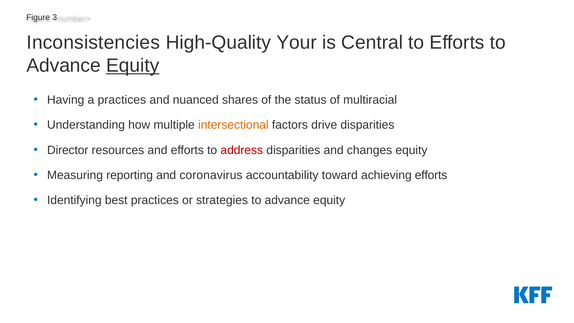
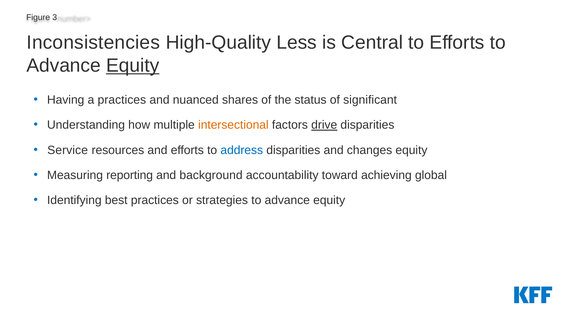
Your: Your -> Less (297, 43)
multiracial: multiracial -> significant (370, 100)
drive underline: none -> present (324, 125)
Director: Director -> Service (68, 150)
address colour: red -> blue (242, 150)
coronavirus: coronavirus -> background (211, 175)
achieving efforts: efforts -> global (431, 175)
